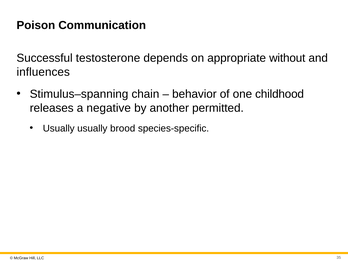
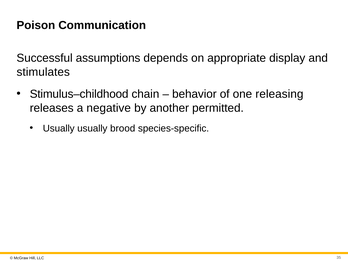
testosterone: testosterone -> assumptions (108, 58)
without: without -> display (287, 58)
influences: influences -> stimulates (43, 72)
Stimulus–spanning: Stimulus–spanning -> Stimulus–childhood (79, 94)
childhood: childhood -> releasing (279, 94)
